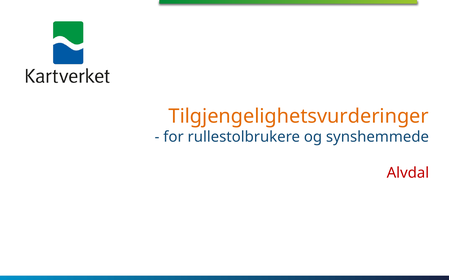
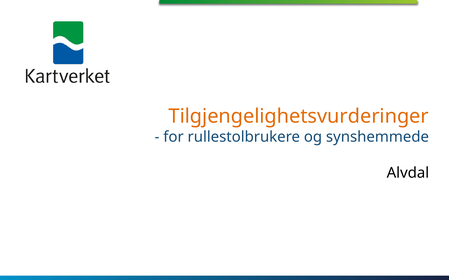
Alvdal colour: red -> black (408, 173)
